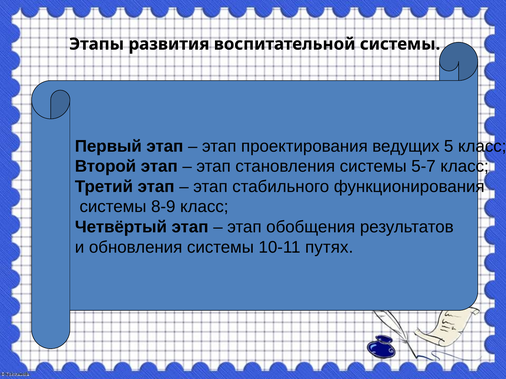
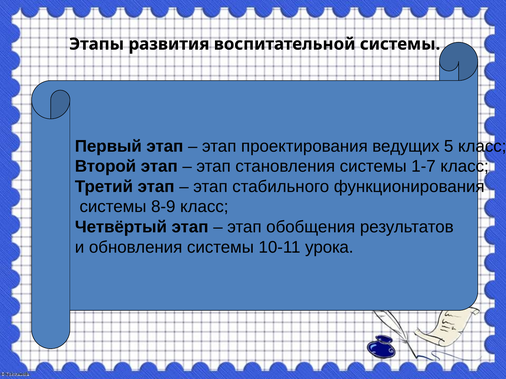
5-7: 5-7 -> 1-7 (424, 167)
путях: путях -> урока (329, 248)
